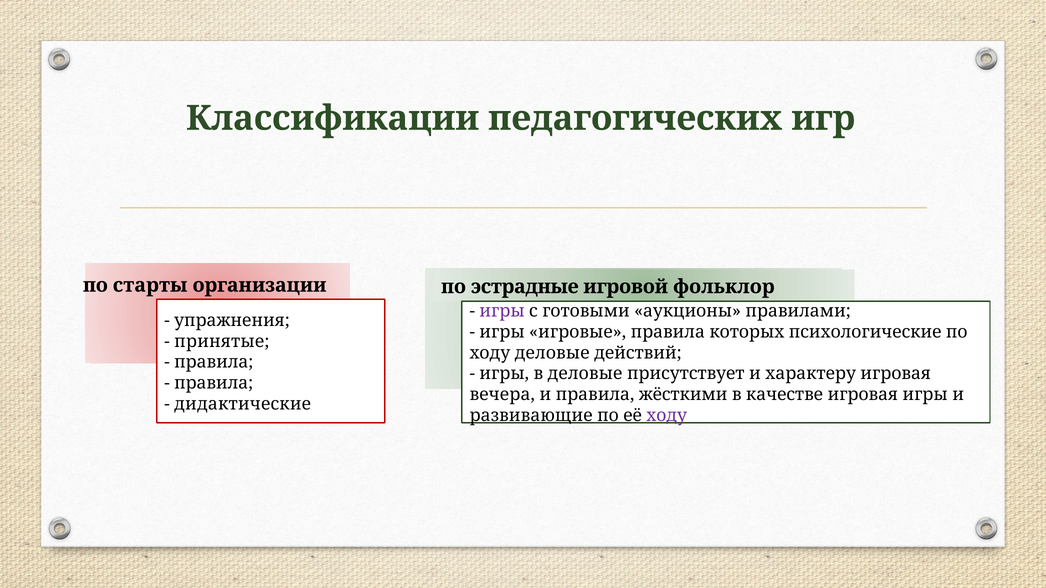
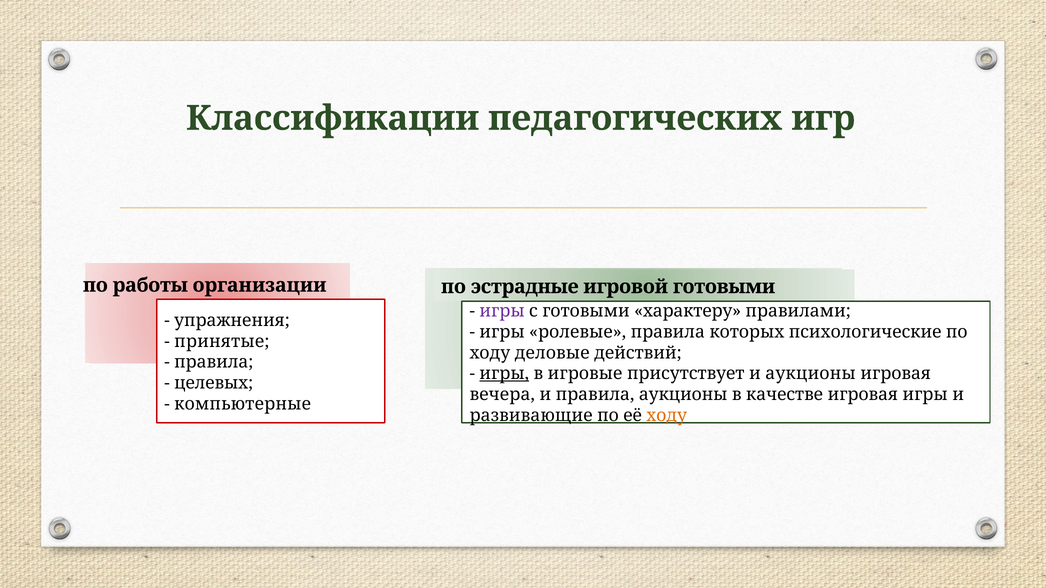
старты: старты -> работы (150, 285)
игровой фольклор: фольклор -> готовыми (724, 287)
аукционы: аукционы -> характеру (688, 311)
игровые: игровые -> ролевые (578, 332)
игры underline: none -> present (504, 374)
в деловые: деловые -> игровые (585, 374)
и характеру: характеру -> аукционы (811, 374)
правила: правила -> целевых (214, 383)
правила жёсткими: жёсткими -> аукционы (683, 395)
дидактические: дидактические -> компьютерные (243, 404)
ходу colour: purple -> orange (667, 416)
